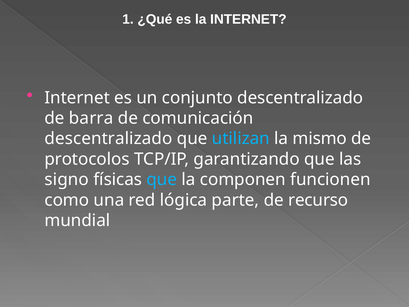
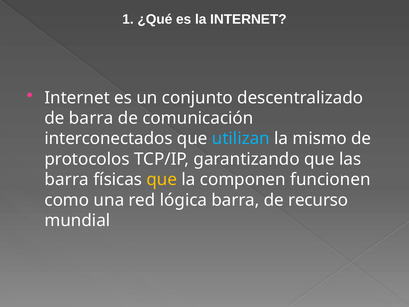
descentralizado: descentralizado -> interconectados (109, 139)
signo: signo -> barra (67, 179)
que colour: light blue -> yellow (162, 179)
lógica parte: parte -> barra (235, 200)
